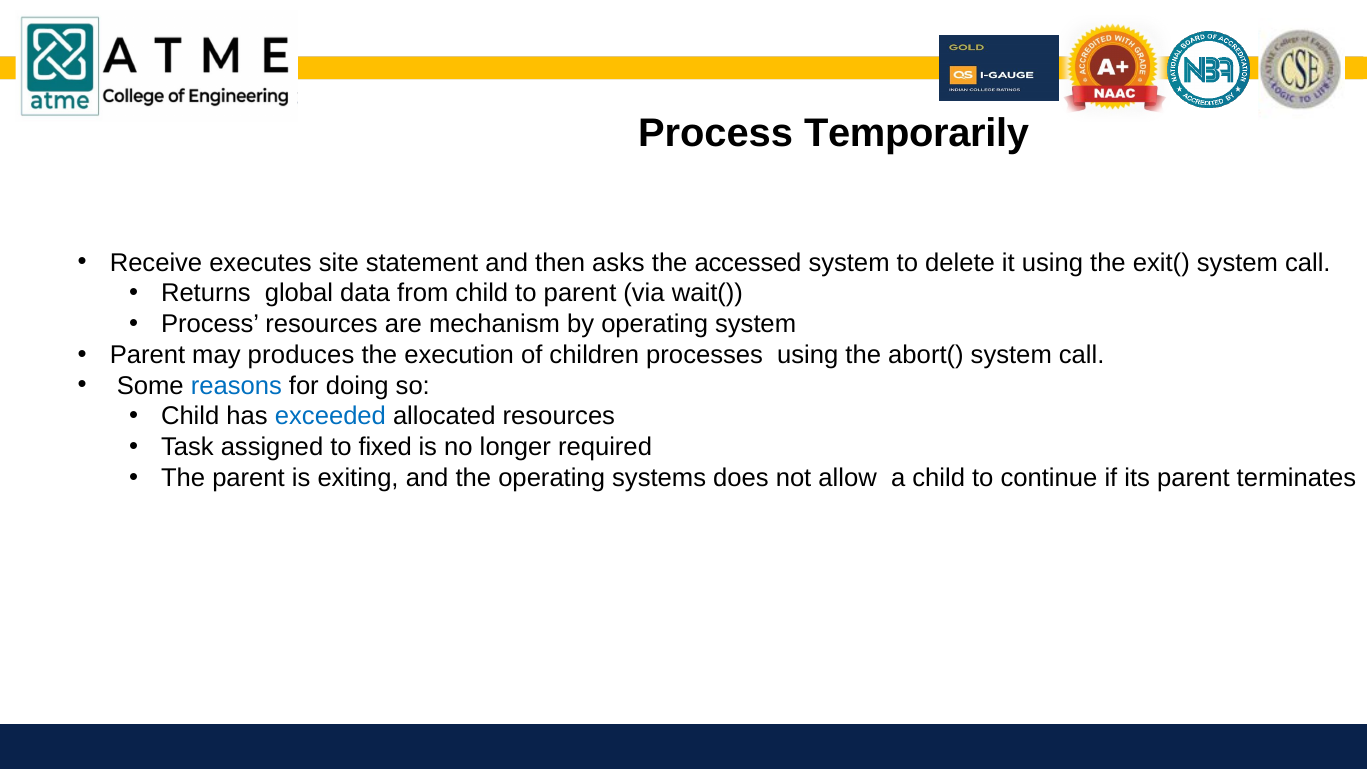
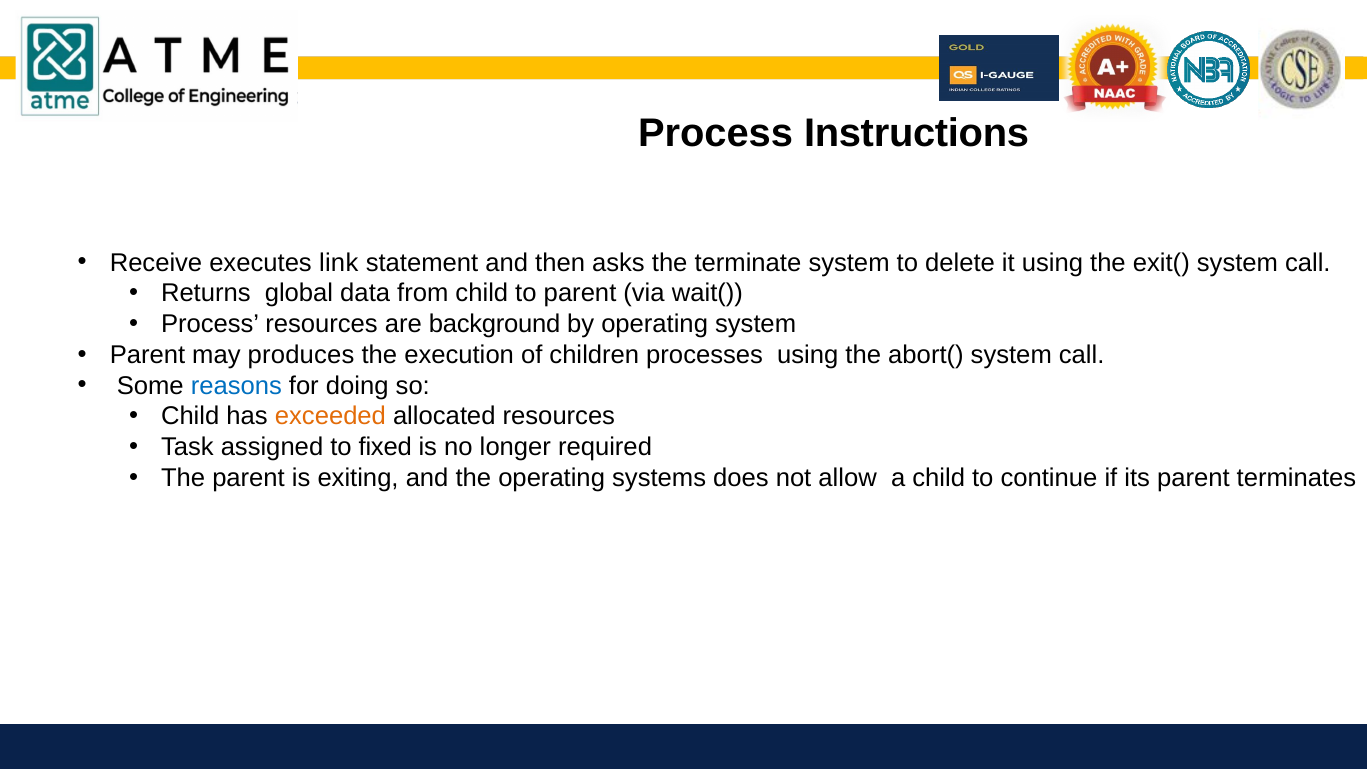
Temporarily: Temporarily -> Instructions (917, 133)
site: site -> link (339, 263)
accessed: accessed -> terminate (748, 263)
mechanism: mechanism -> background (495, 324)
exceeded colour: blue -> orange (330, 416)
